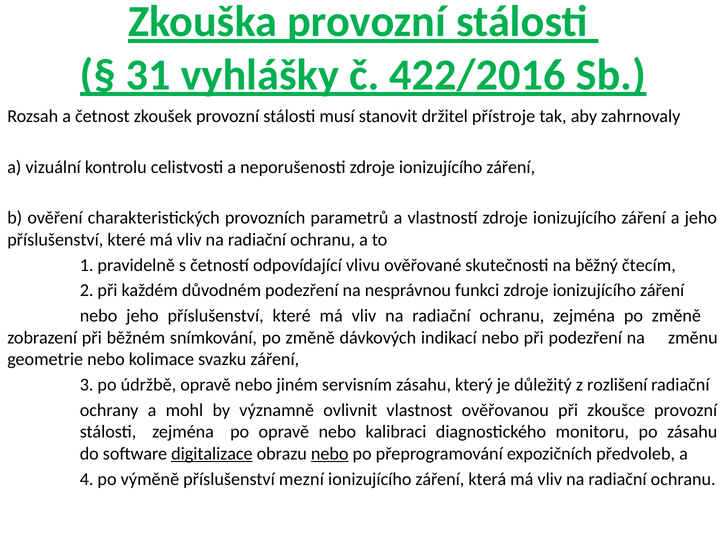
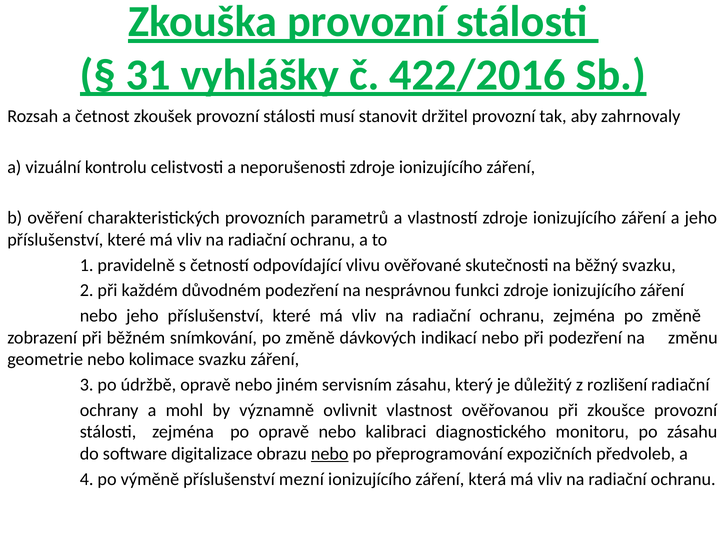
držitel přístroje: přístroje -> provozní (504, 116)
běžný čtecím: čtecím -> svazku (649, 265)
digitalizace underline: present -> none (212, 453)
